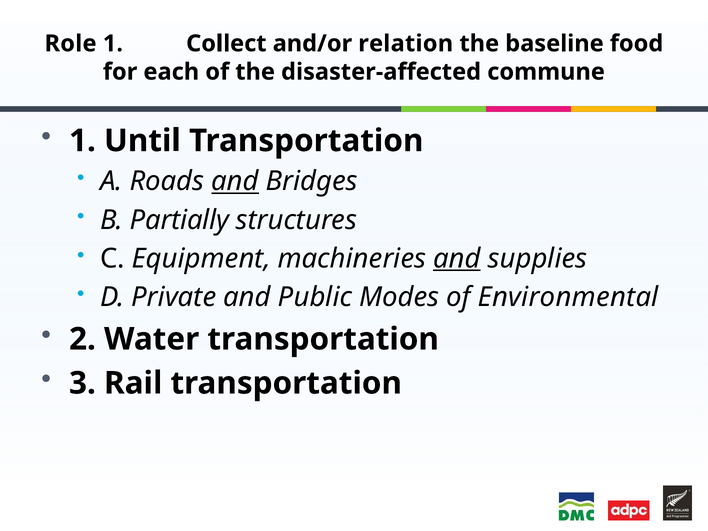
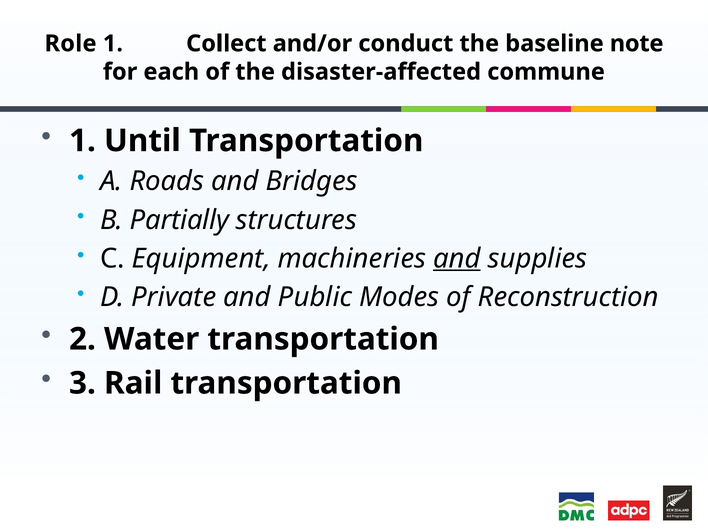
relation: relation -> conduct (406, 44)
food: food -> note (637, 44)
and underline: present -> none (235, 181)
Environmental: Environmental -> Reconstruction (568, 297)
